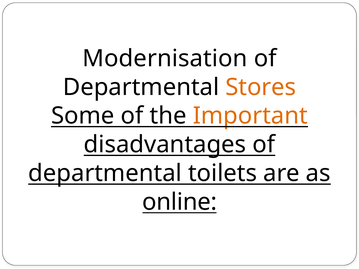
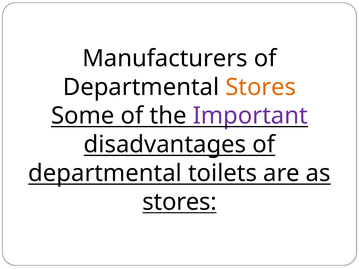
Modernisation: Modernisation -> Manufacturers (165, 58)
Important colour: orange -> purple (250, 116)
online: online -> stores (180, 202)
